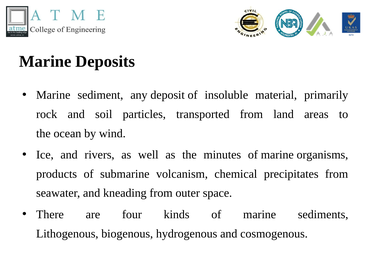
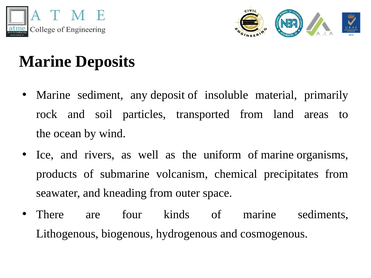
minutes: minutes -> uniform (222, 155)
